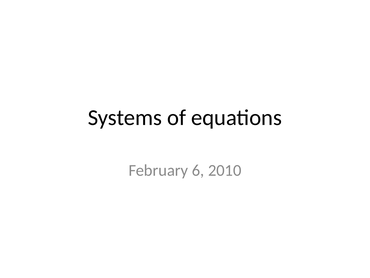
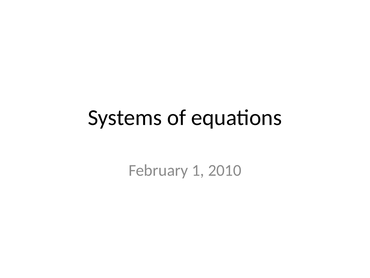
6: 6 -> 1 (198, 170)
